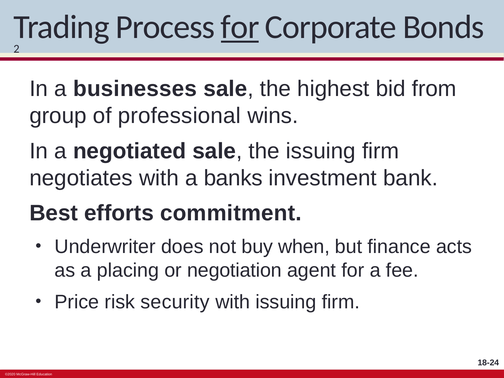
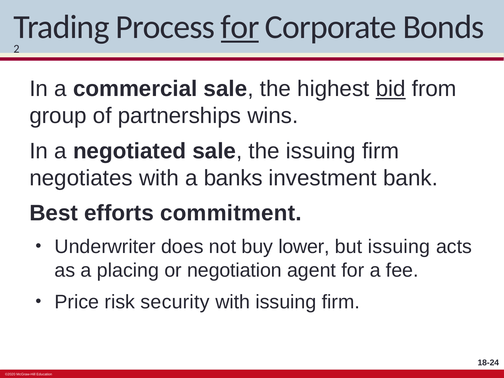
businesses: businesses -> commercial (135, 89)
bid underline: none -> present (391, 89)
professional: professional -> partnerships (179, 116)
when: when -> lower (304, 247)
but finance: finance -> issuing (399, 247)
